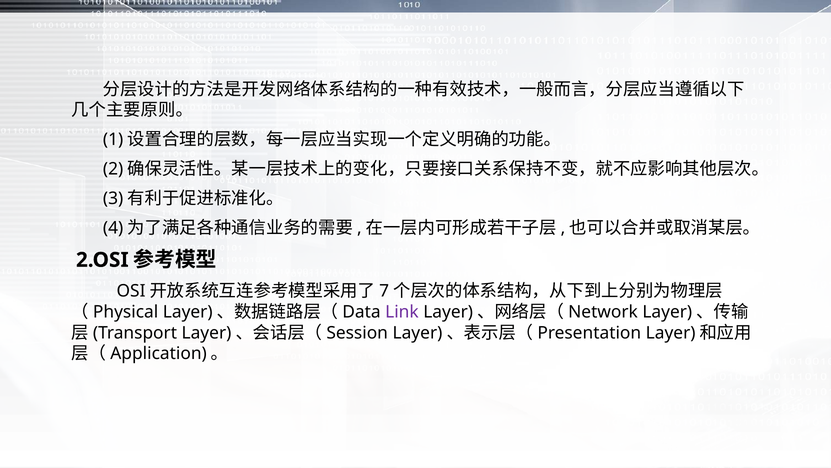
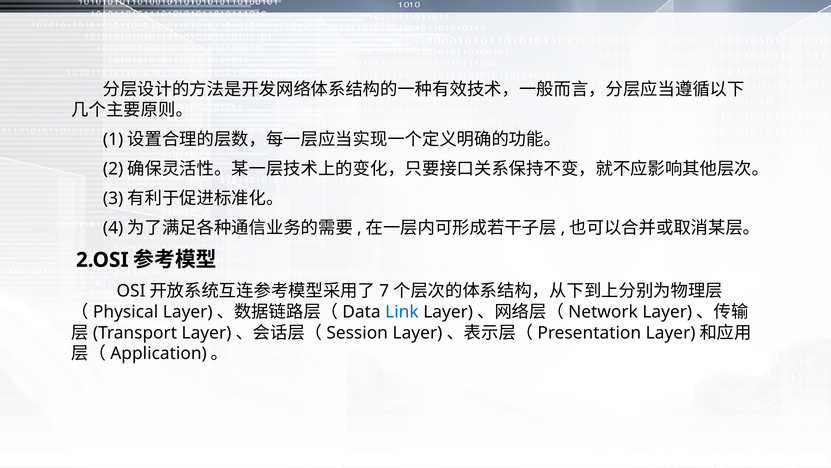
Link colour: purple -> blue (402, 312)
